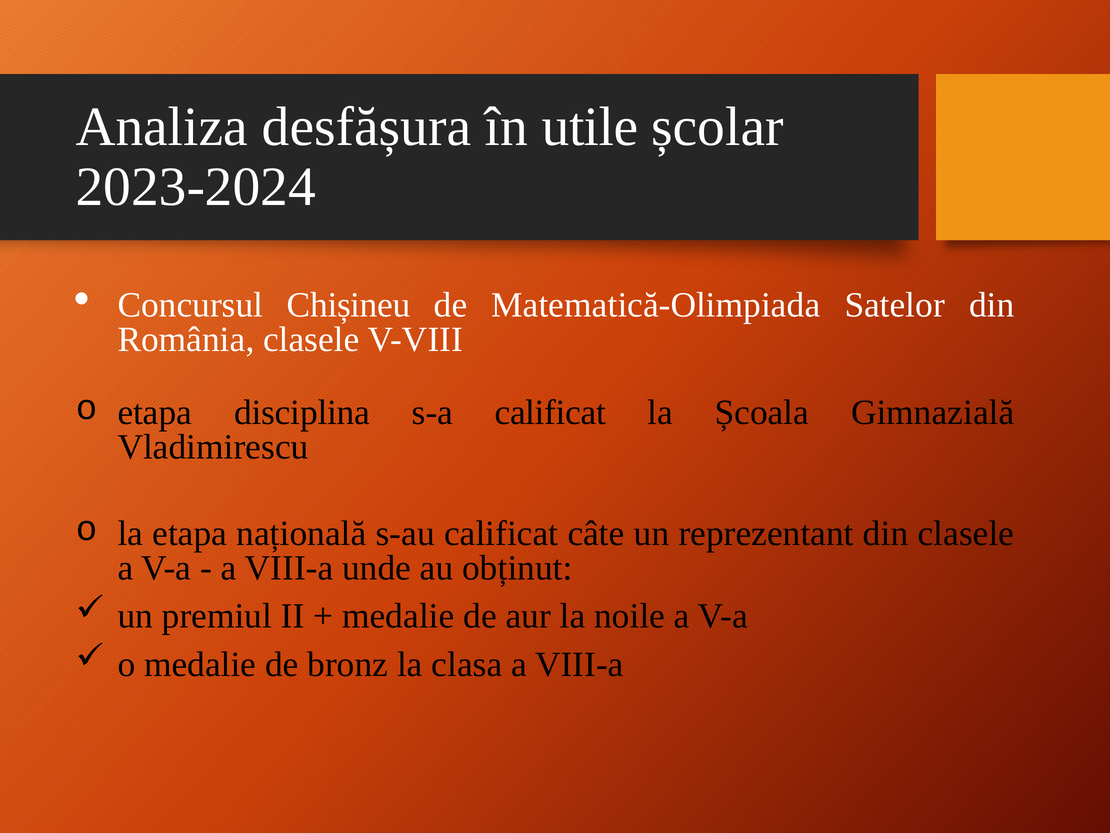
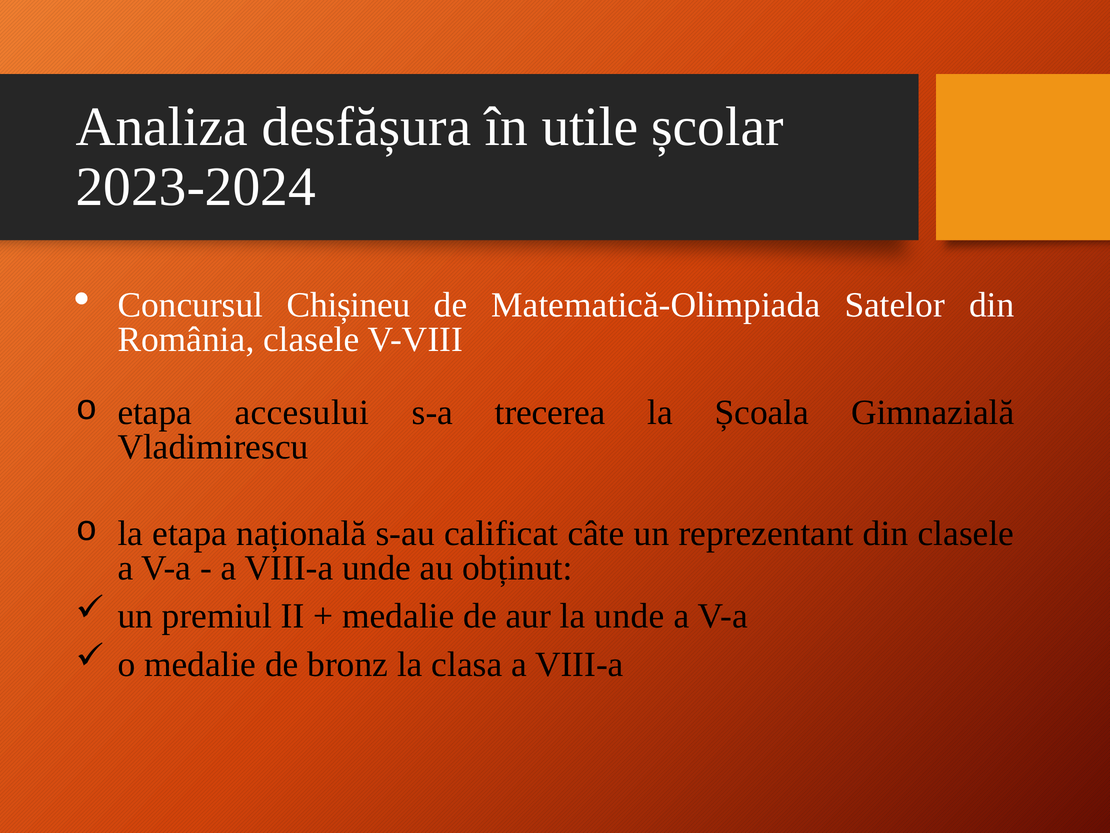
disciplina: disciplina -> accesului (302, 412)
s-a calificat: calificat -> trecerea (550, 412)
la noile: noile -> unde (629, 616)
